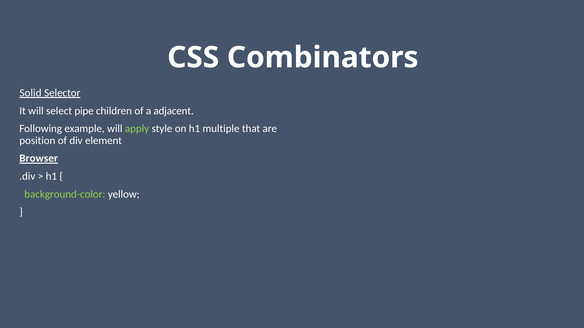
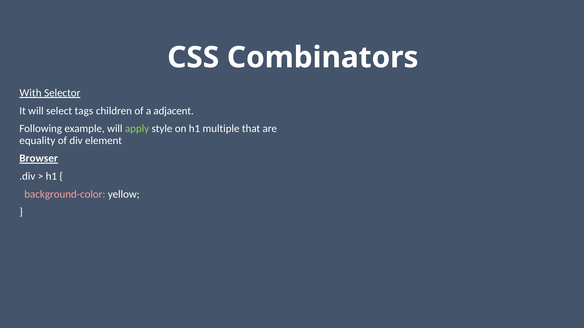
Solid: Solid -> With (31, 93)
pipe: pipe -> tags (84, 111)
position: position -> equality (37, 141)
background-color colour: light green -> pink (65, 194)
